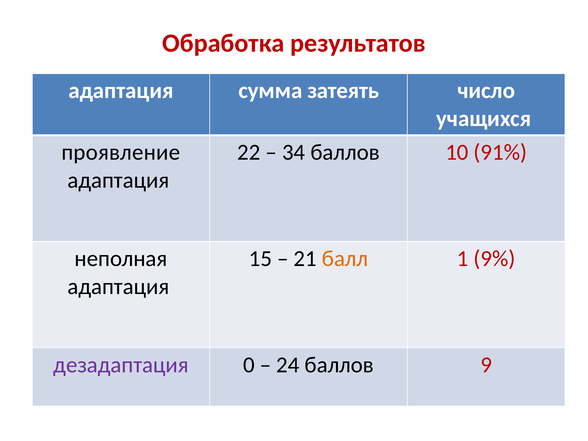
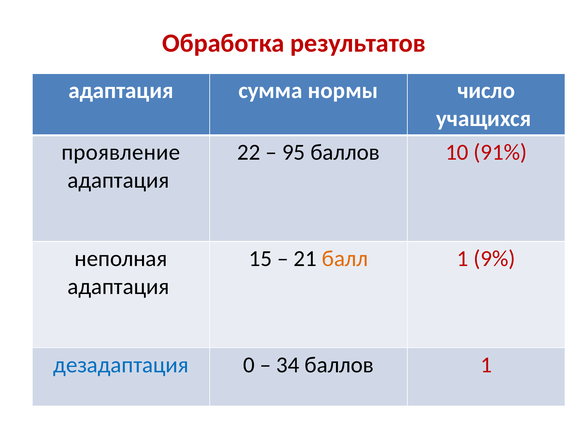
затеять: затеять -> нормы (343, 91)
34: 34 -> 95 (294, 152)
дезадаптация colour: purple -> blue (121, 365)
24: 24 -> 34 (288, 365)
баллов 9: 9 -> 1 (486, 365)
